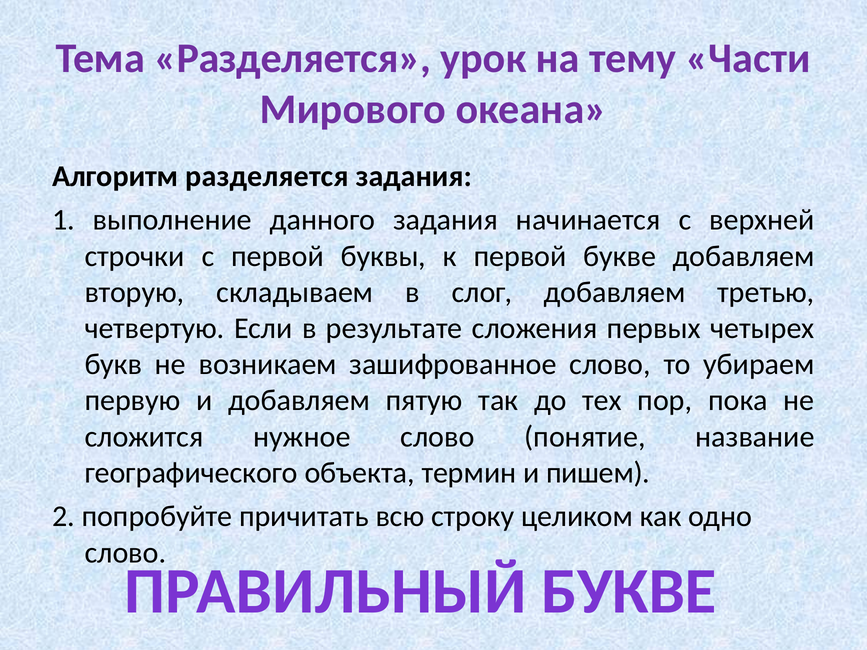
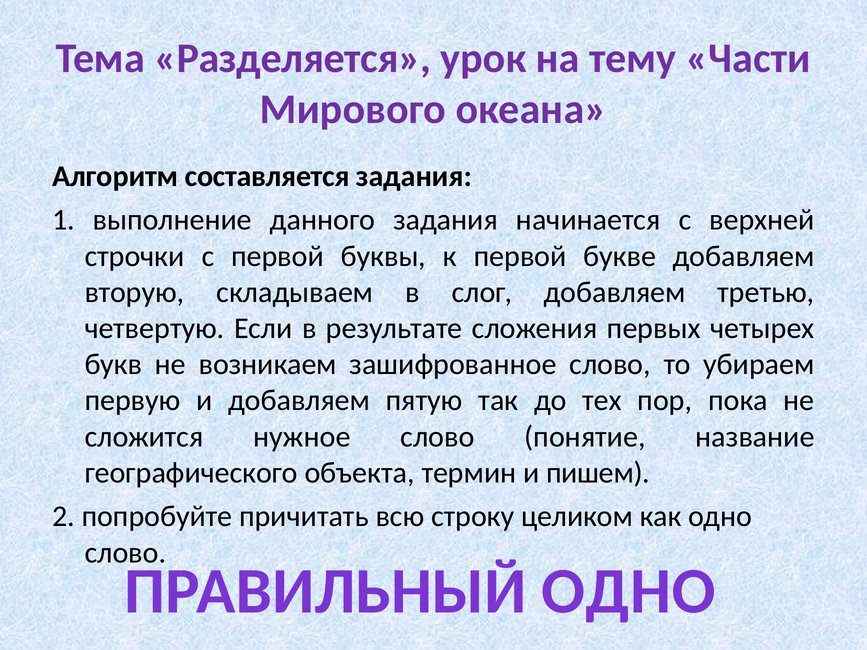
Алгоритм разделяется: разделяется -> составляется (267, 176)
ПРАВИЛЬНЫЙ БУКВЕ: БУКВЕ -> ОДНО (628, 591)
